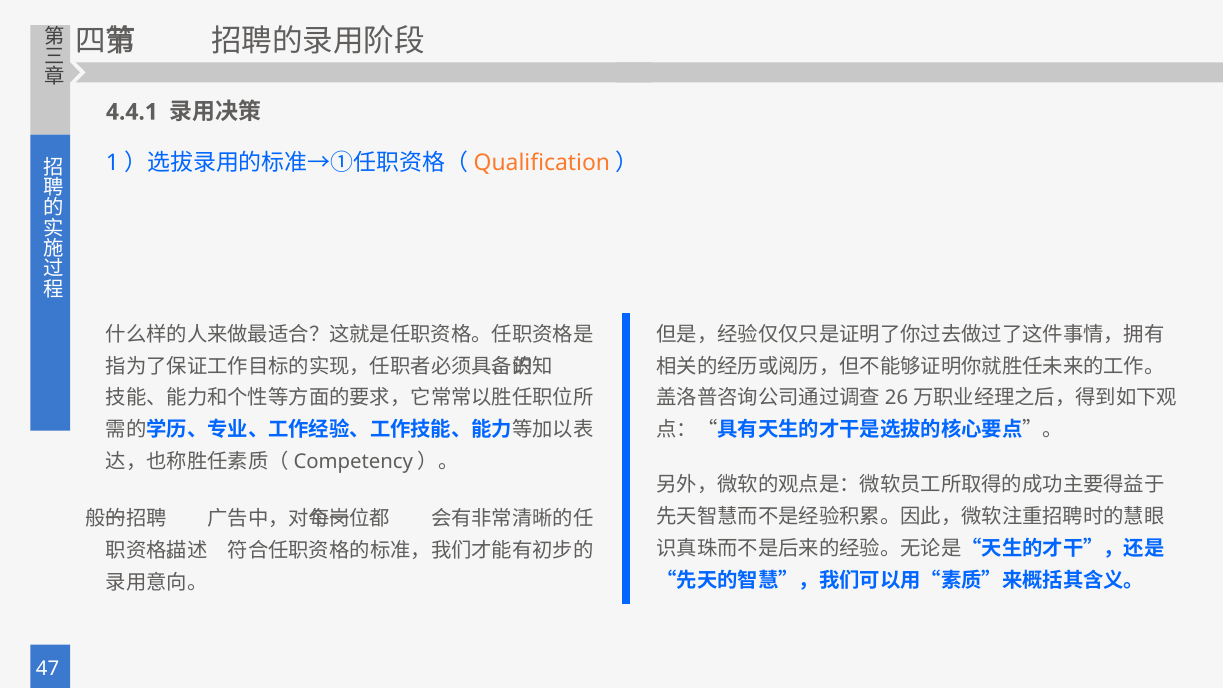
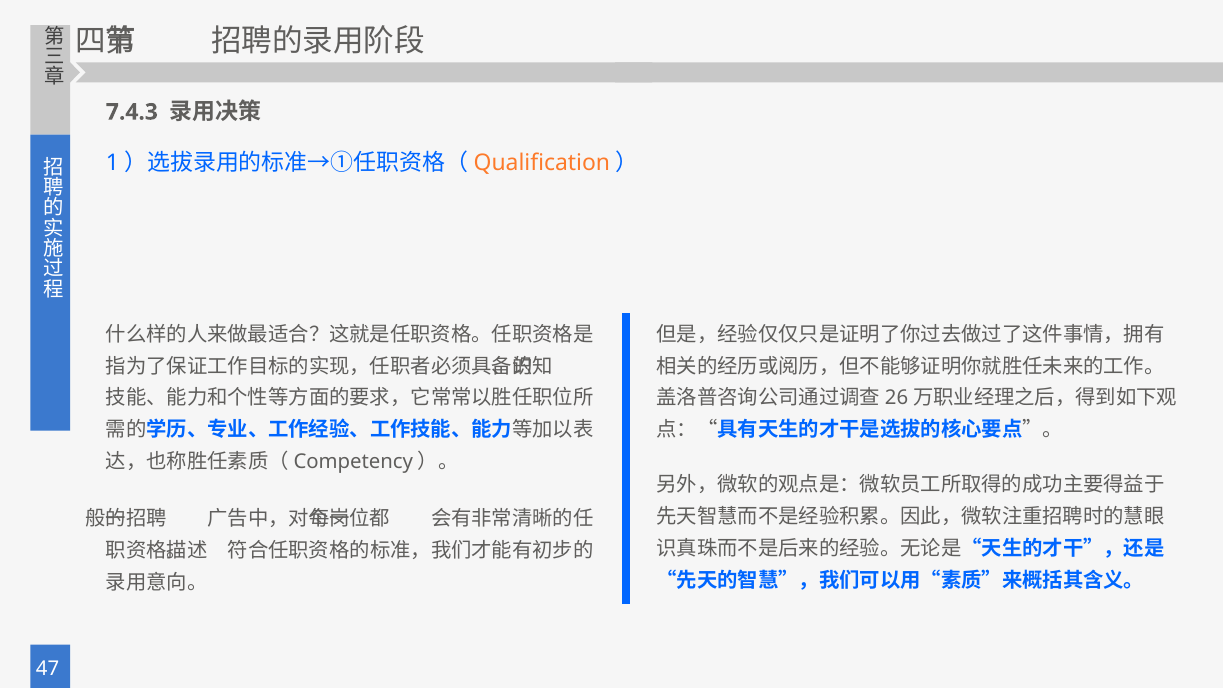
4.4.1: 4.4.1 -> 7.4.3 (132, 112)
